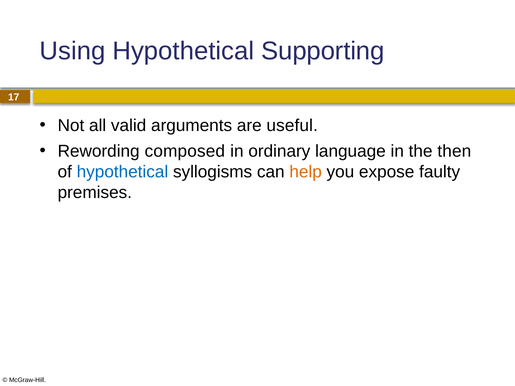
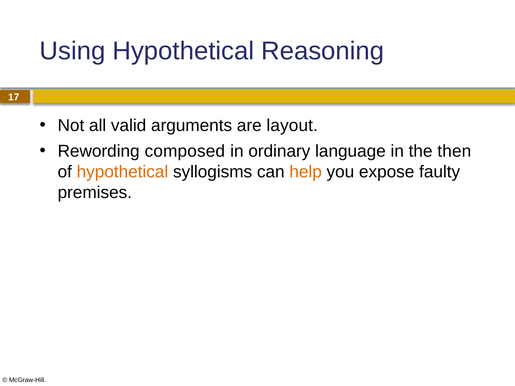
Supporting: Supporting -> Reasoning (323, 51)
useful: useful -> layout (292, 126)
hypothetical colour: blue -> orange (122, 172)
